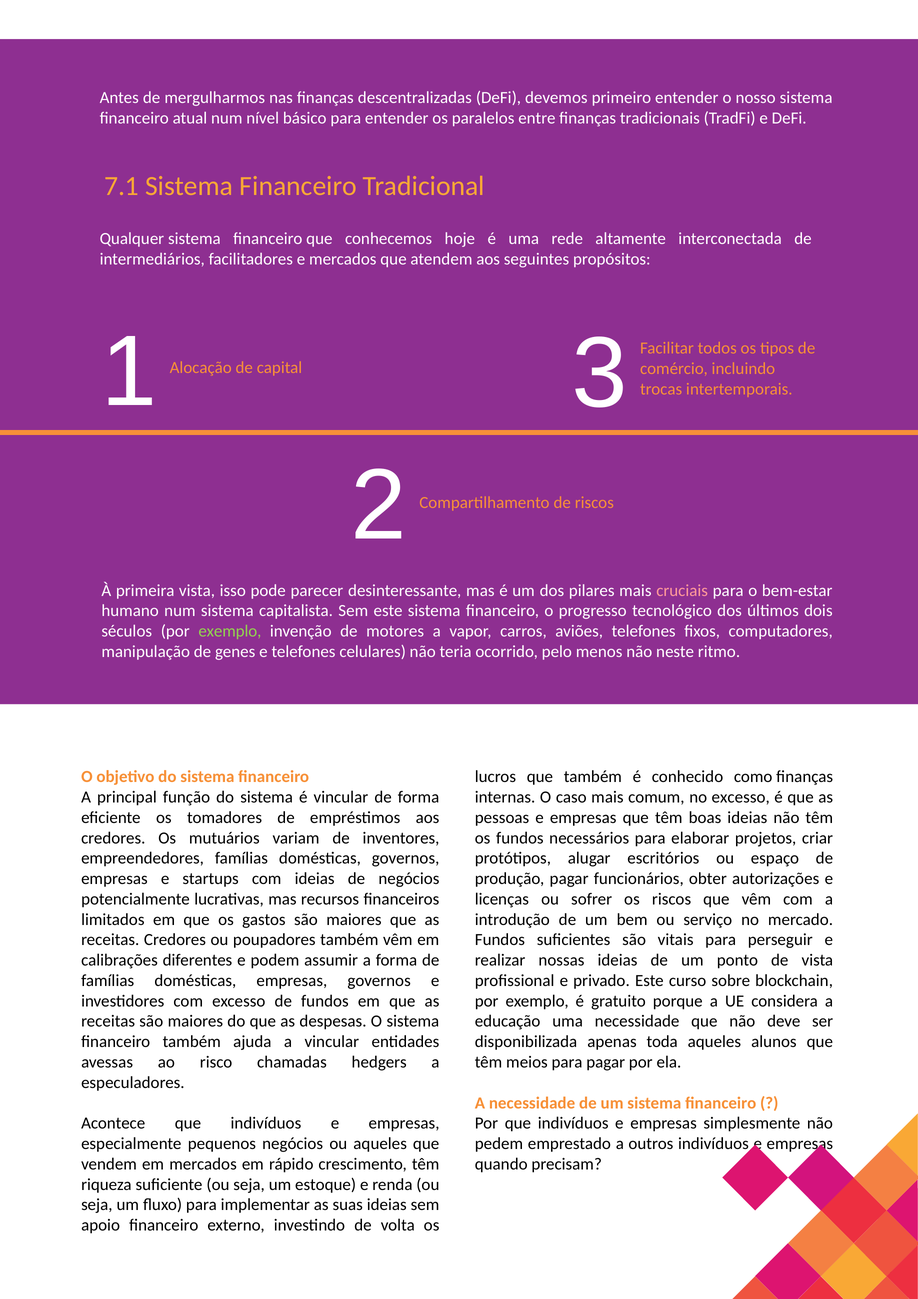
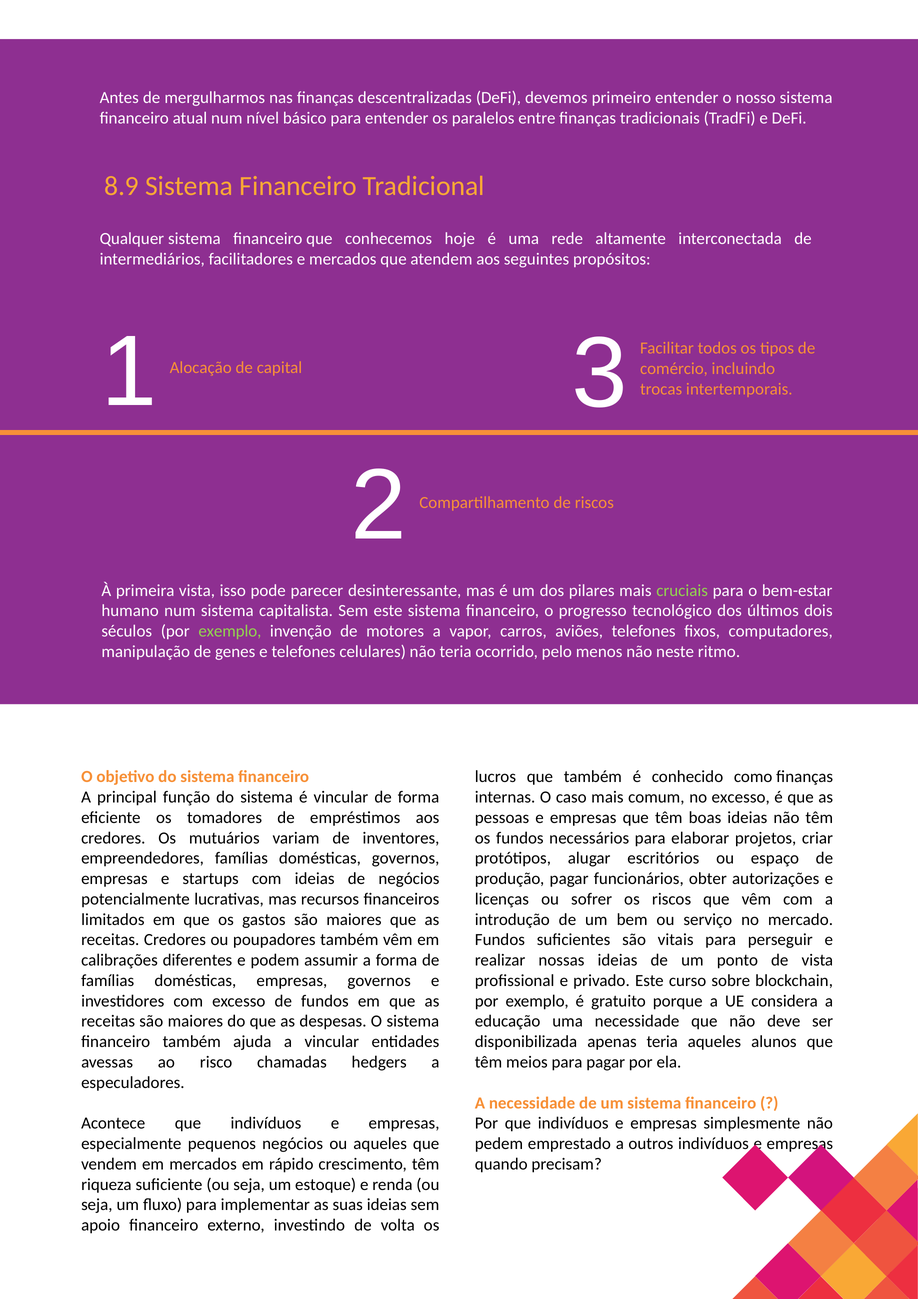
7.1: 7.1 -> 8.9 (122, 186)
cruciais colour: pink -> light green (682, 590)
apenas toda: toda -> teria (662, 1041)
